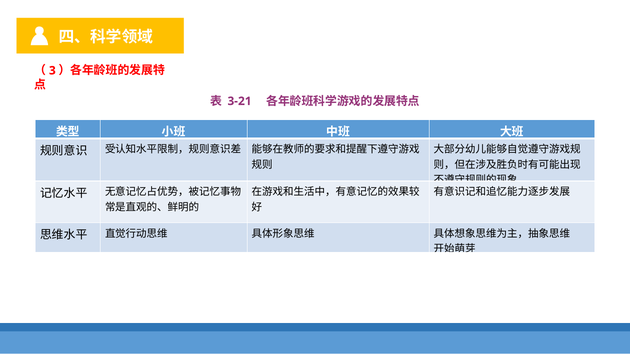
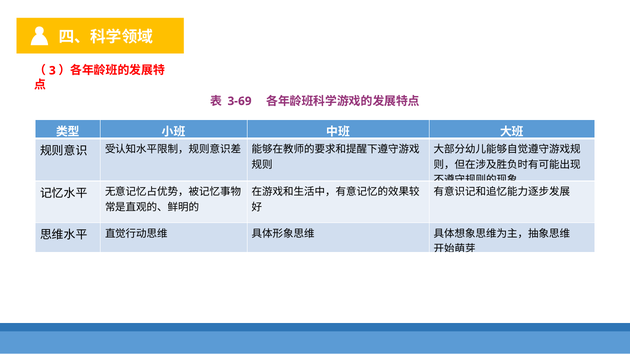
3-21: 3-21 -> 3-69 (240, 101)
